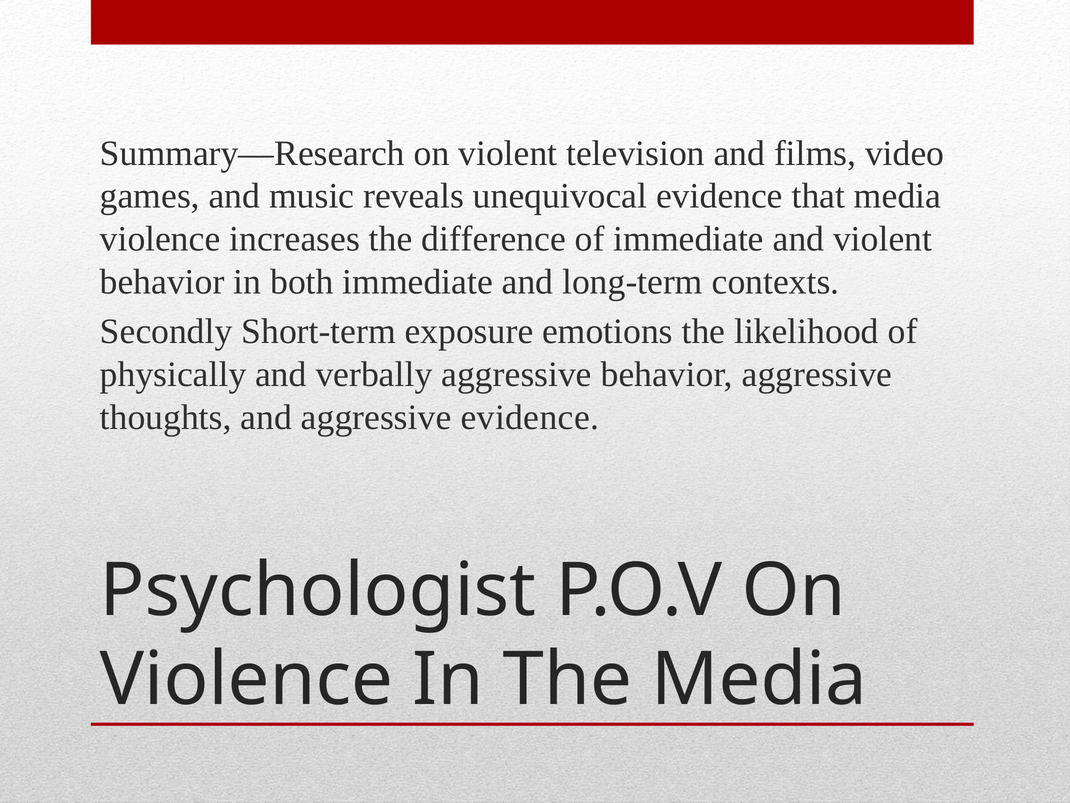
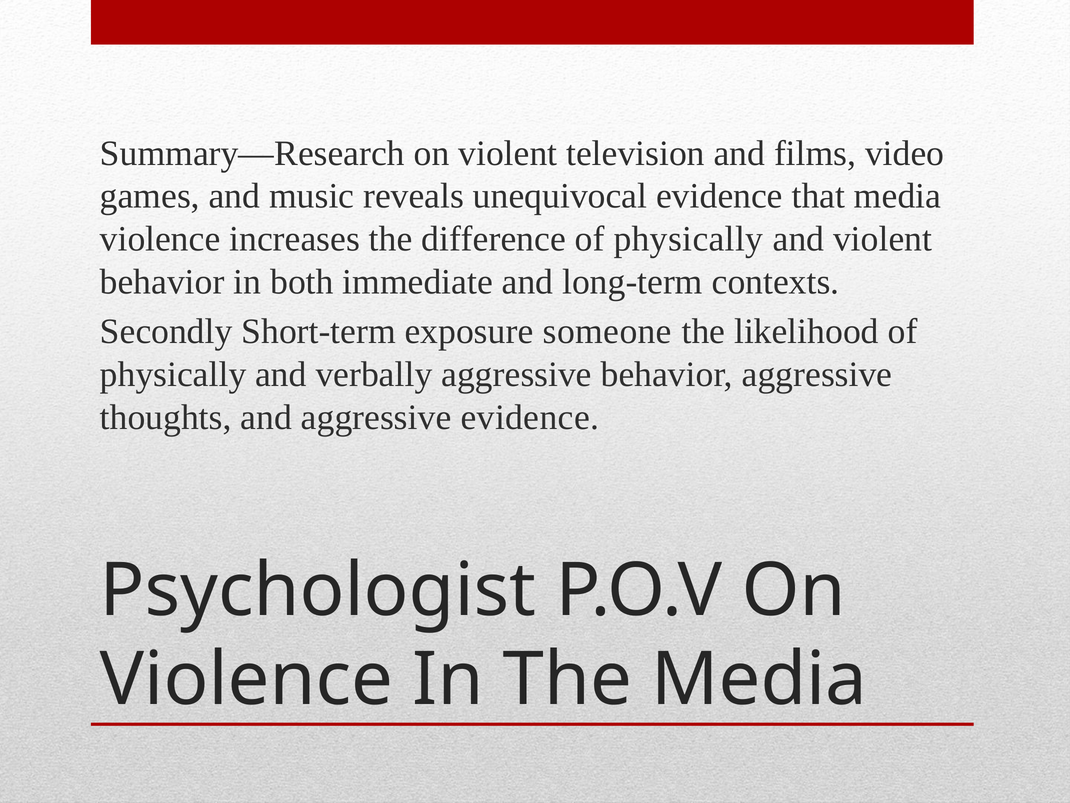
immediate: immediate -> physically (688, 239)
emotions: emotions -> someone (607, 332)
